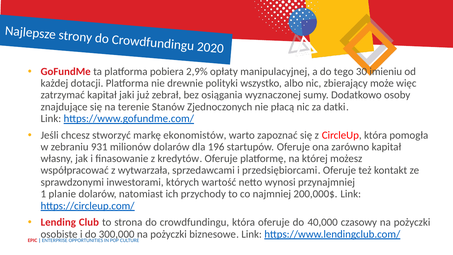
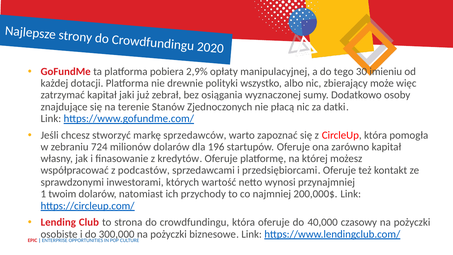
ekonomistów: ekonomistów -> sprzedawców (195, 135)
931: 931 -> 724 (99, 147)
wytwarzała: wytwarzała -> podcastów (144, 170)
planie: planie -> twoim (62, 194)
